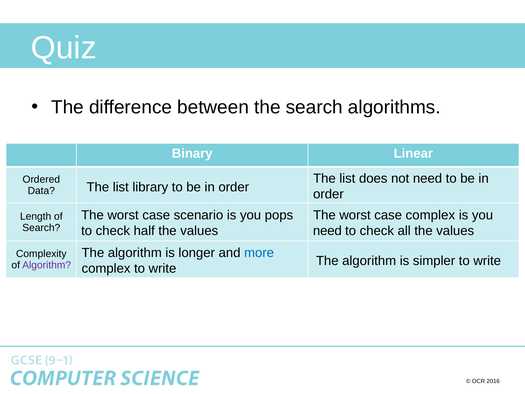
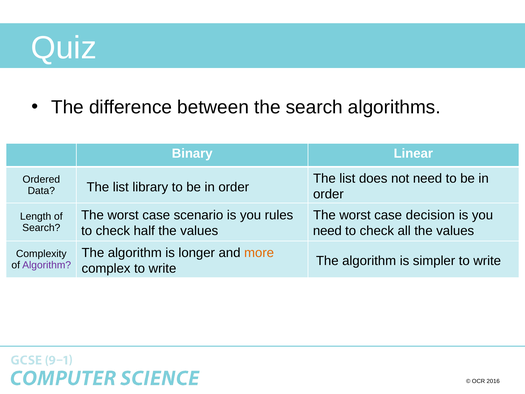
pops: pops -> rules (279, 215)
case complex: complex -> decision (430, 215)
more colour: blue -> orange (259, 253)
